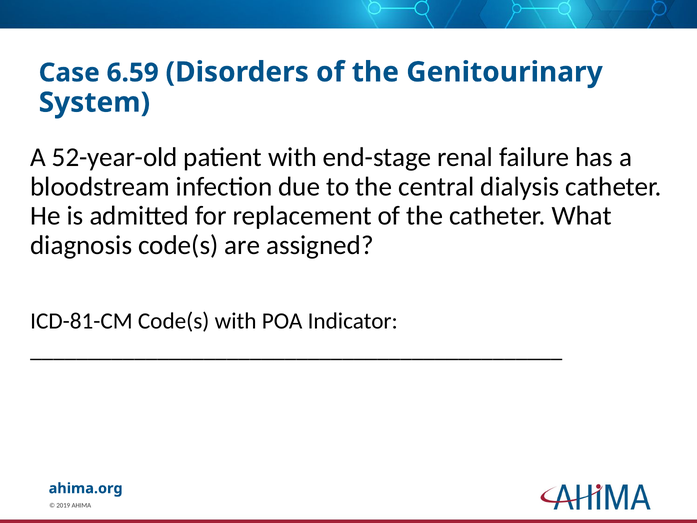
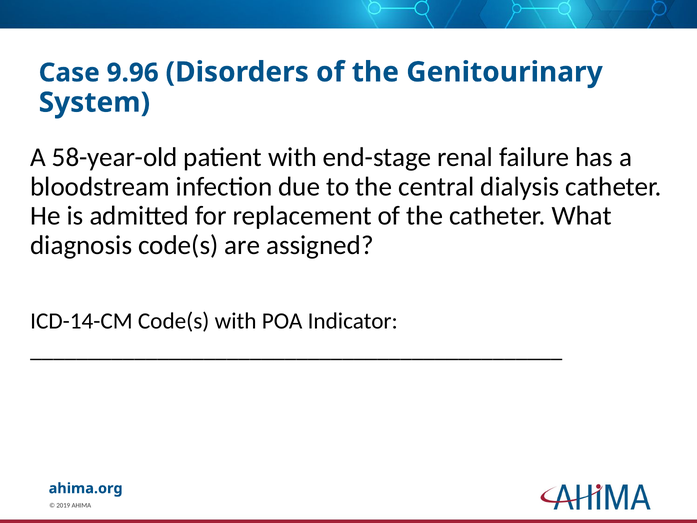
6.59: 6.59 -> 9.96 (133, 73)
52-year-old: 52-year-old -> 58-year-old (115, 157)
ICD-81-CM: ICD-81-CM -> ICD-14-CM (81, 321)
